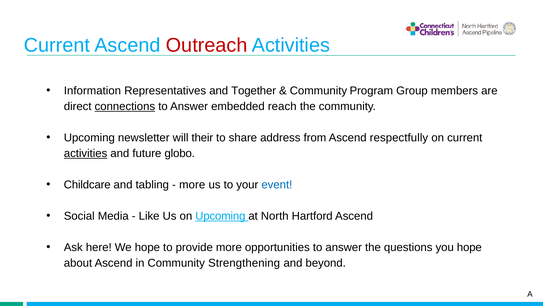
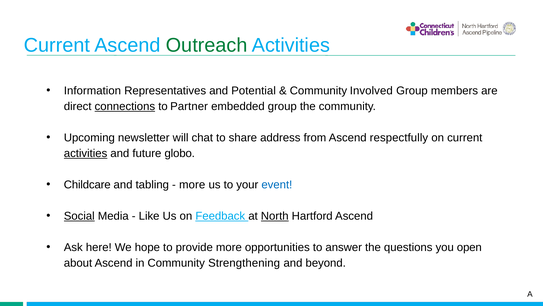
Outreach colour: red -> green (207, 45)
Together: Together -> Potential (254, 91)
Program: Program -> Involved (371, 91)
Answer: Answer -> Partner (189, 106)
embedded reach: reach -> group (282, 106)
their: their -> chat (202, 138)
Social underline: none -> present (79, 216)
on Upcoming: Upcoming -> Feedback (220, 216)
North underline: none -> present (275, 216)
you hope: hope -> open (469, 247)
